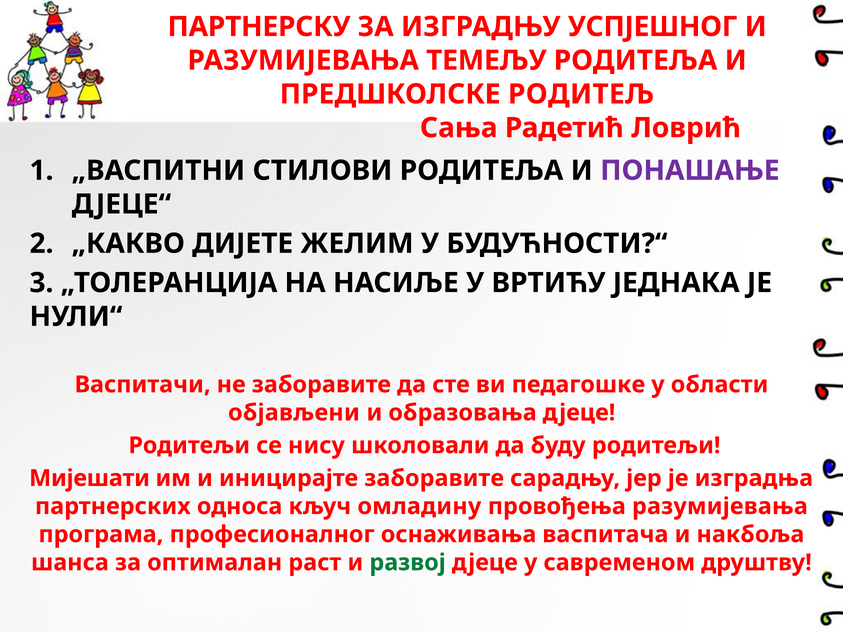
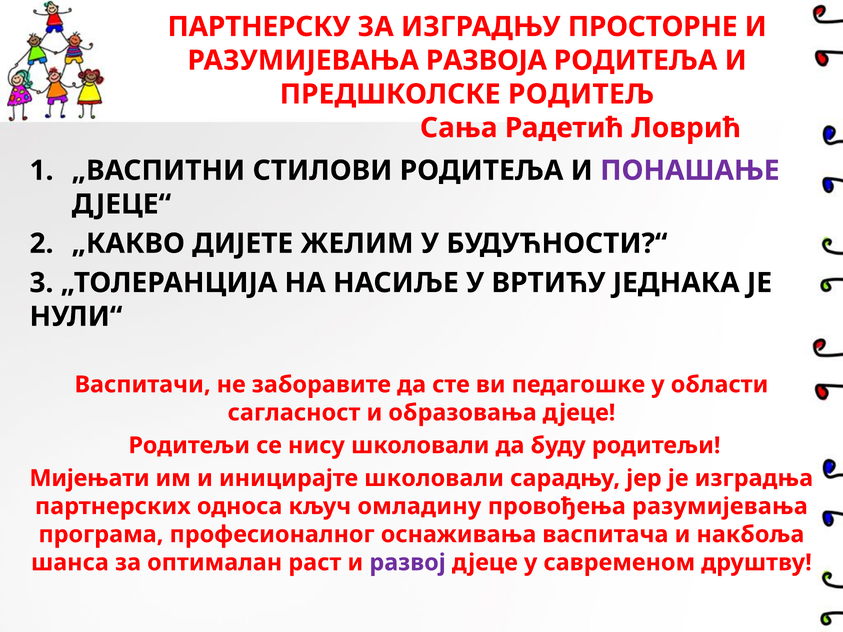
УСПЈЕШНОГ: УСПЈЕШНОГ -> ПРОСТОРНЕ (653, 27)
ТЕМЕЉУ: ТЕМЕЉУ -> РАЗВОЈА (486, 60)
објављени: објављени -> сагласност (294, 413)
Мијешати: Мијешати -> Мијењати (90, 478)
иницирајте заборавите: заборавите -> школовали (434, 478)
развој colour: green -> purple (408, 563)
